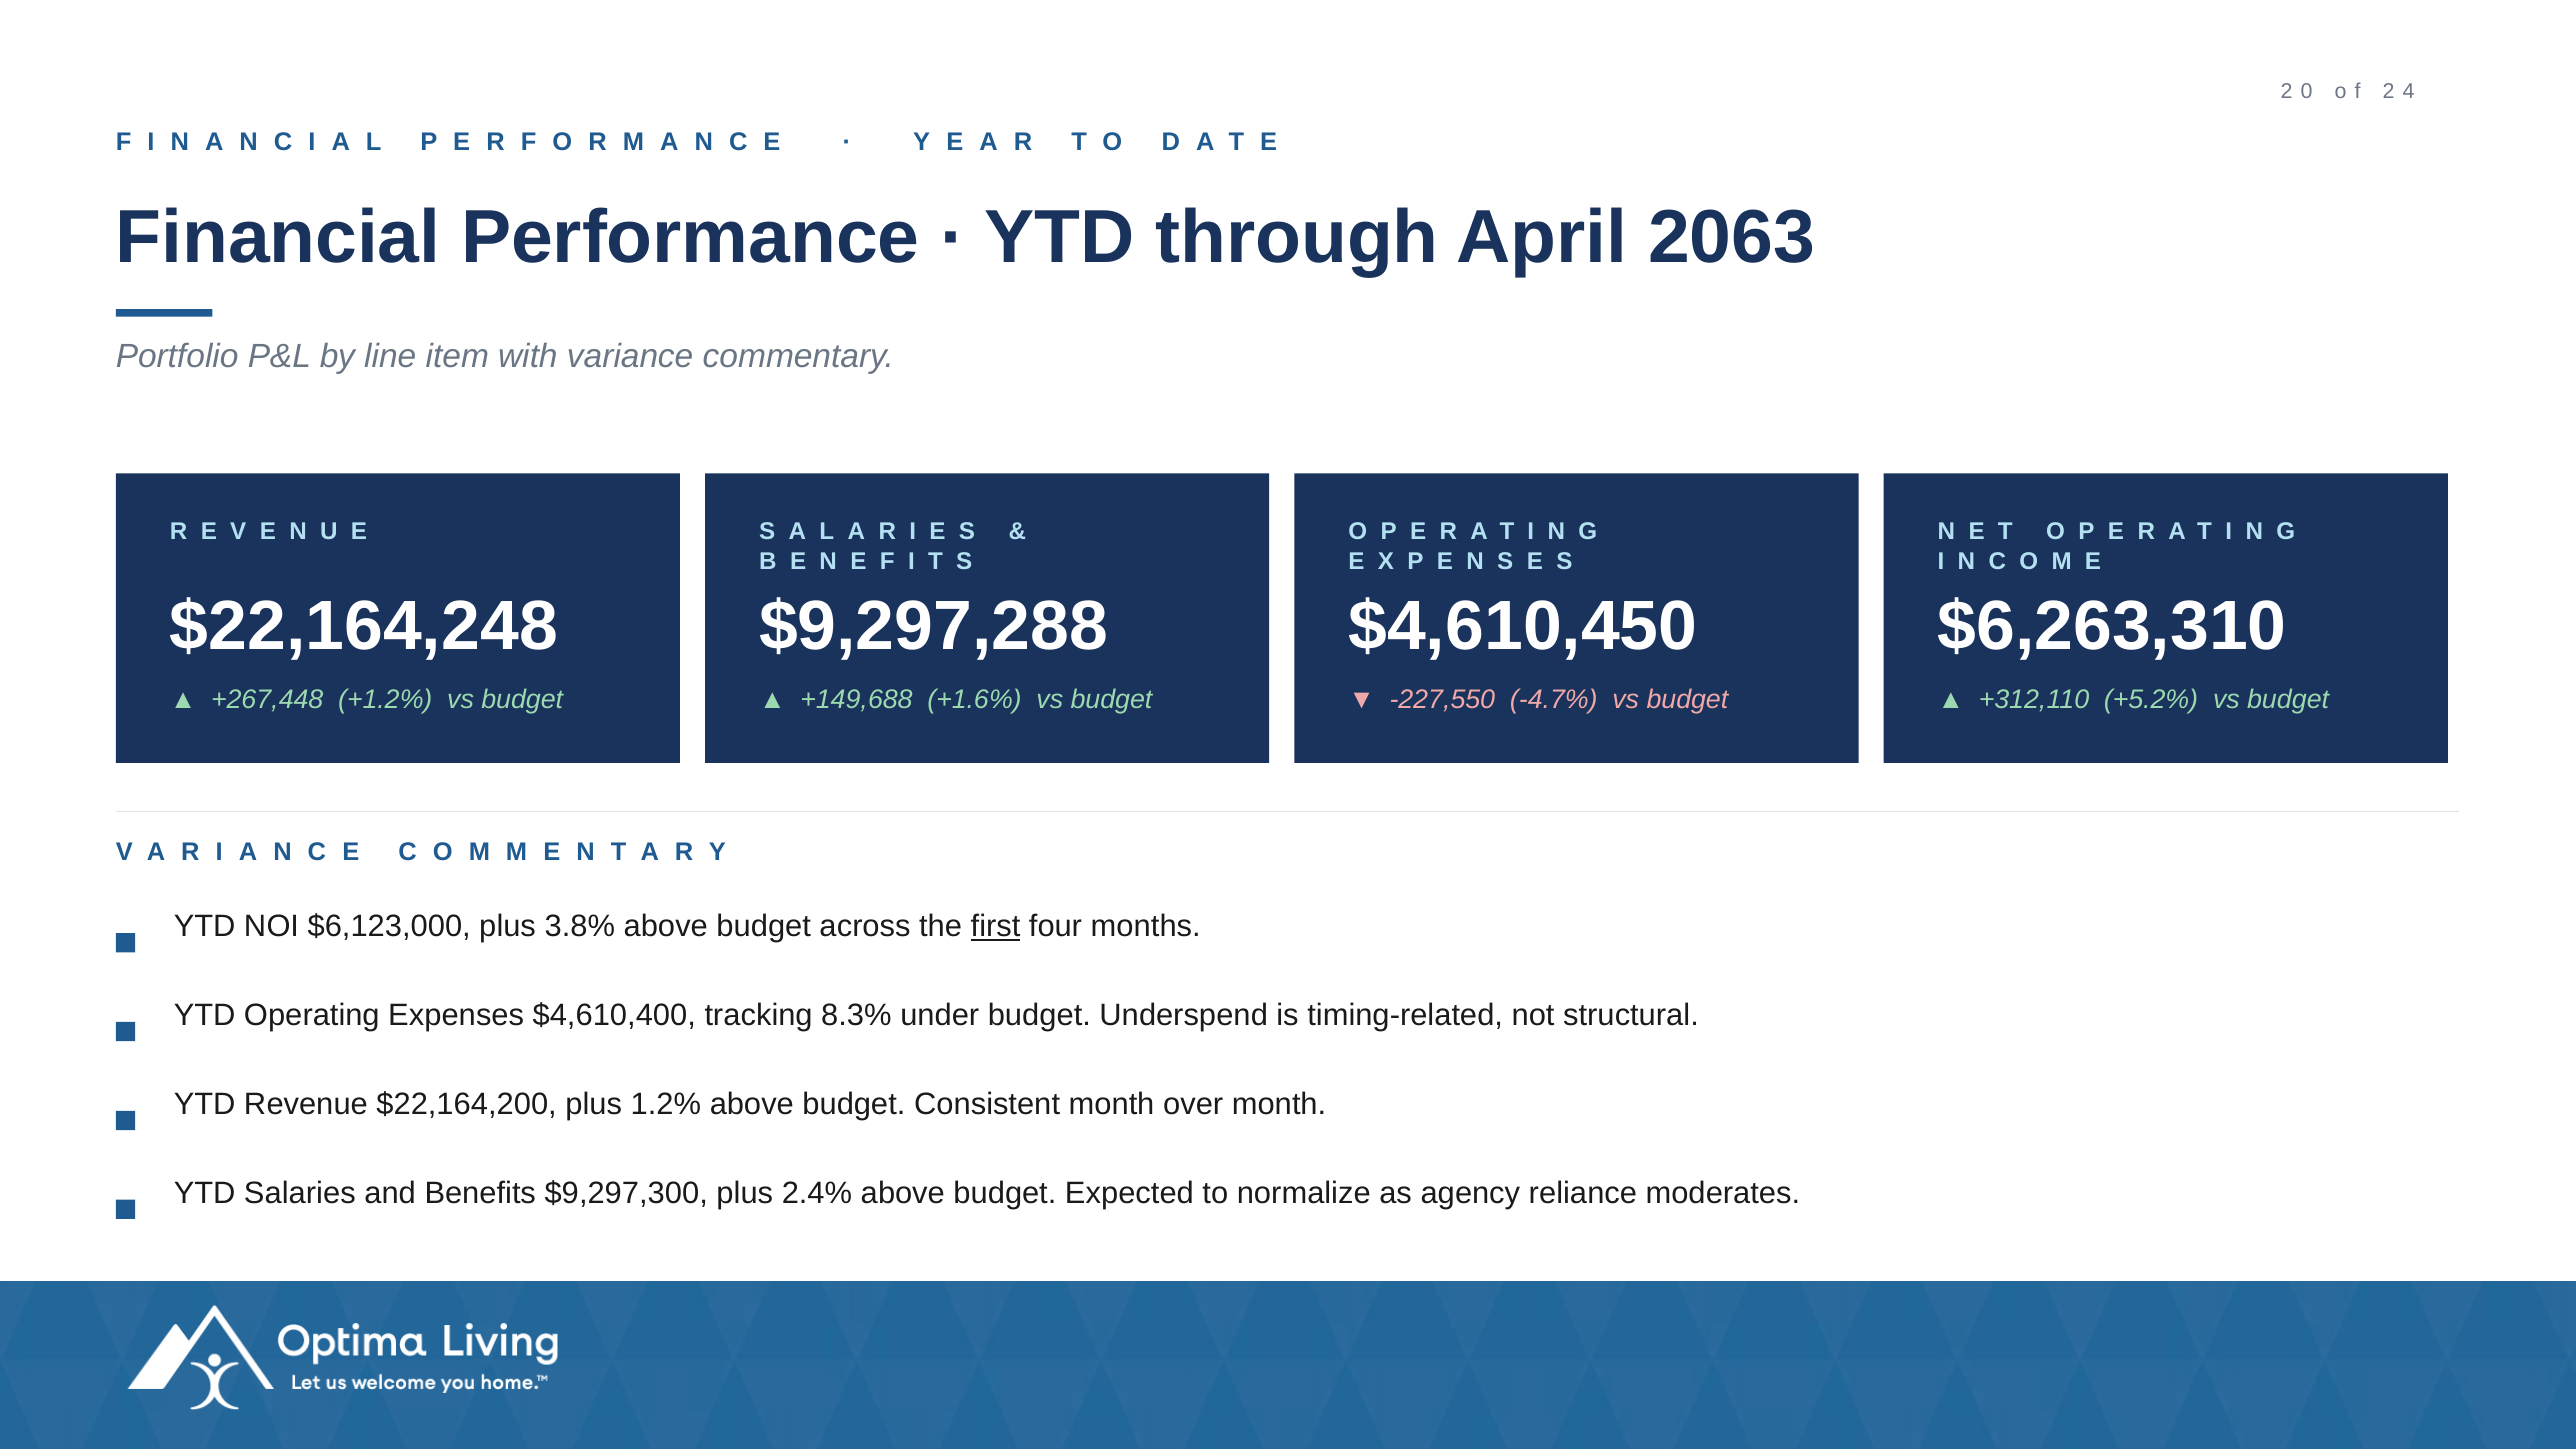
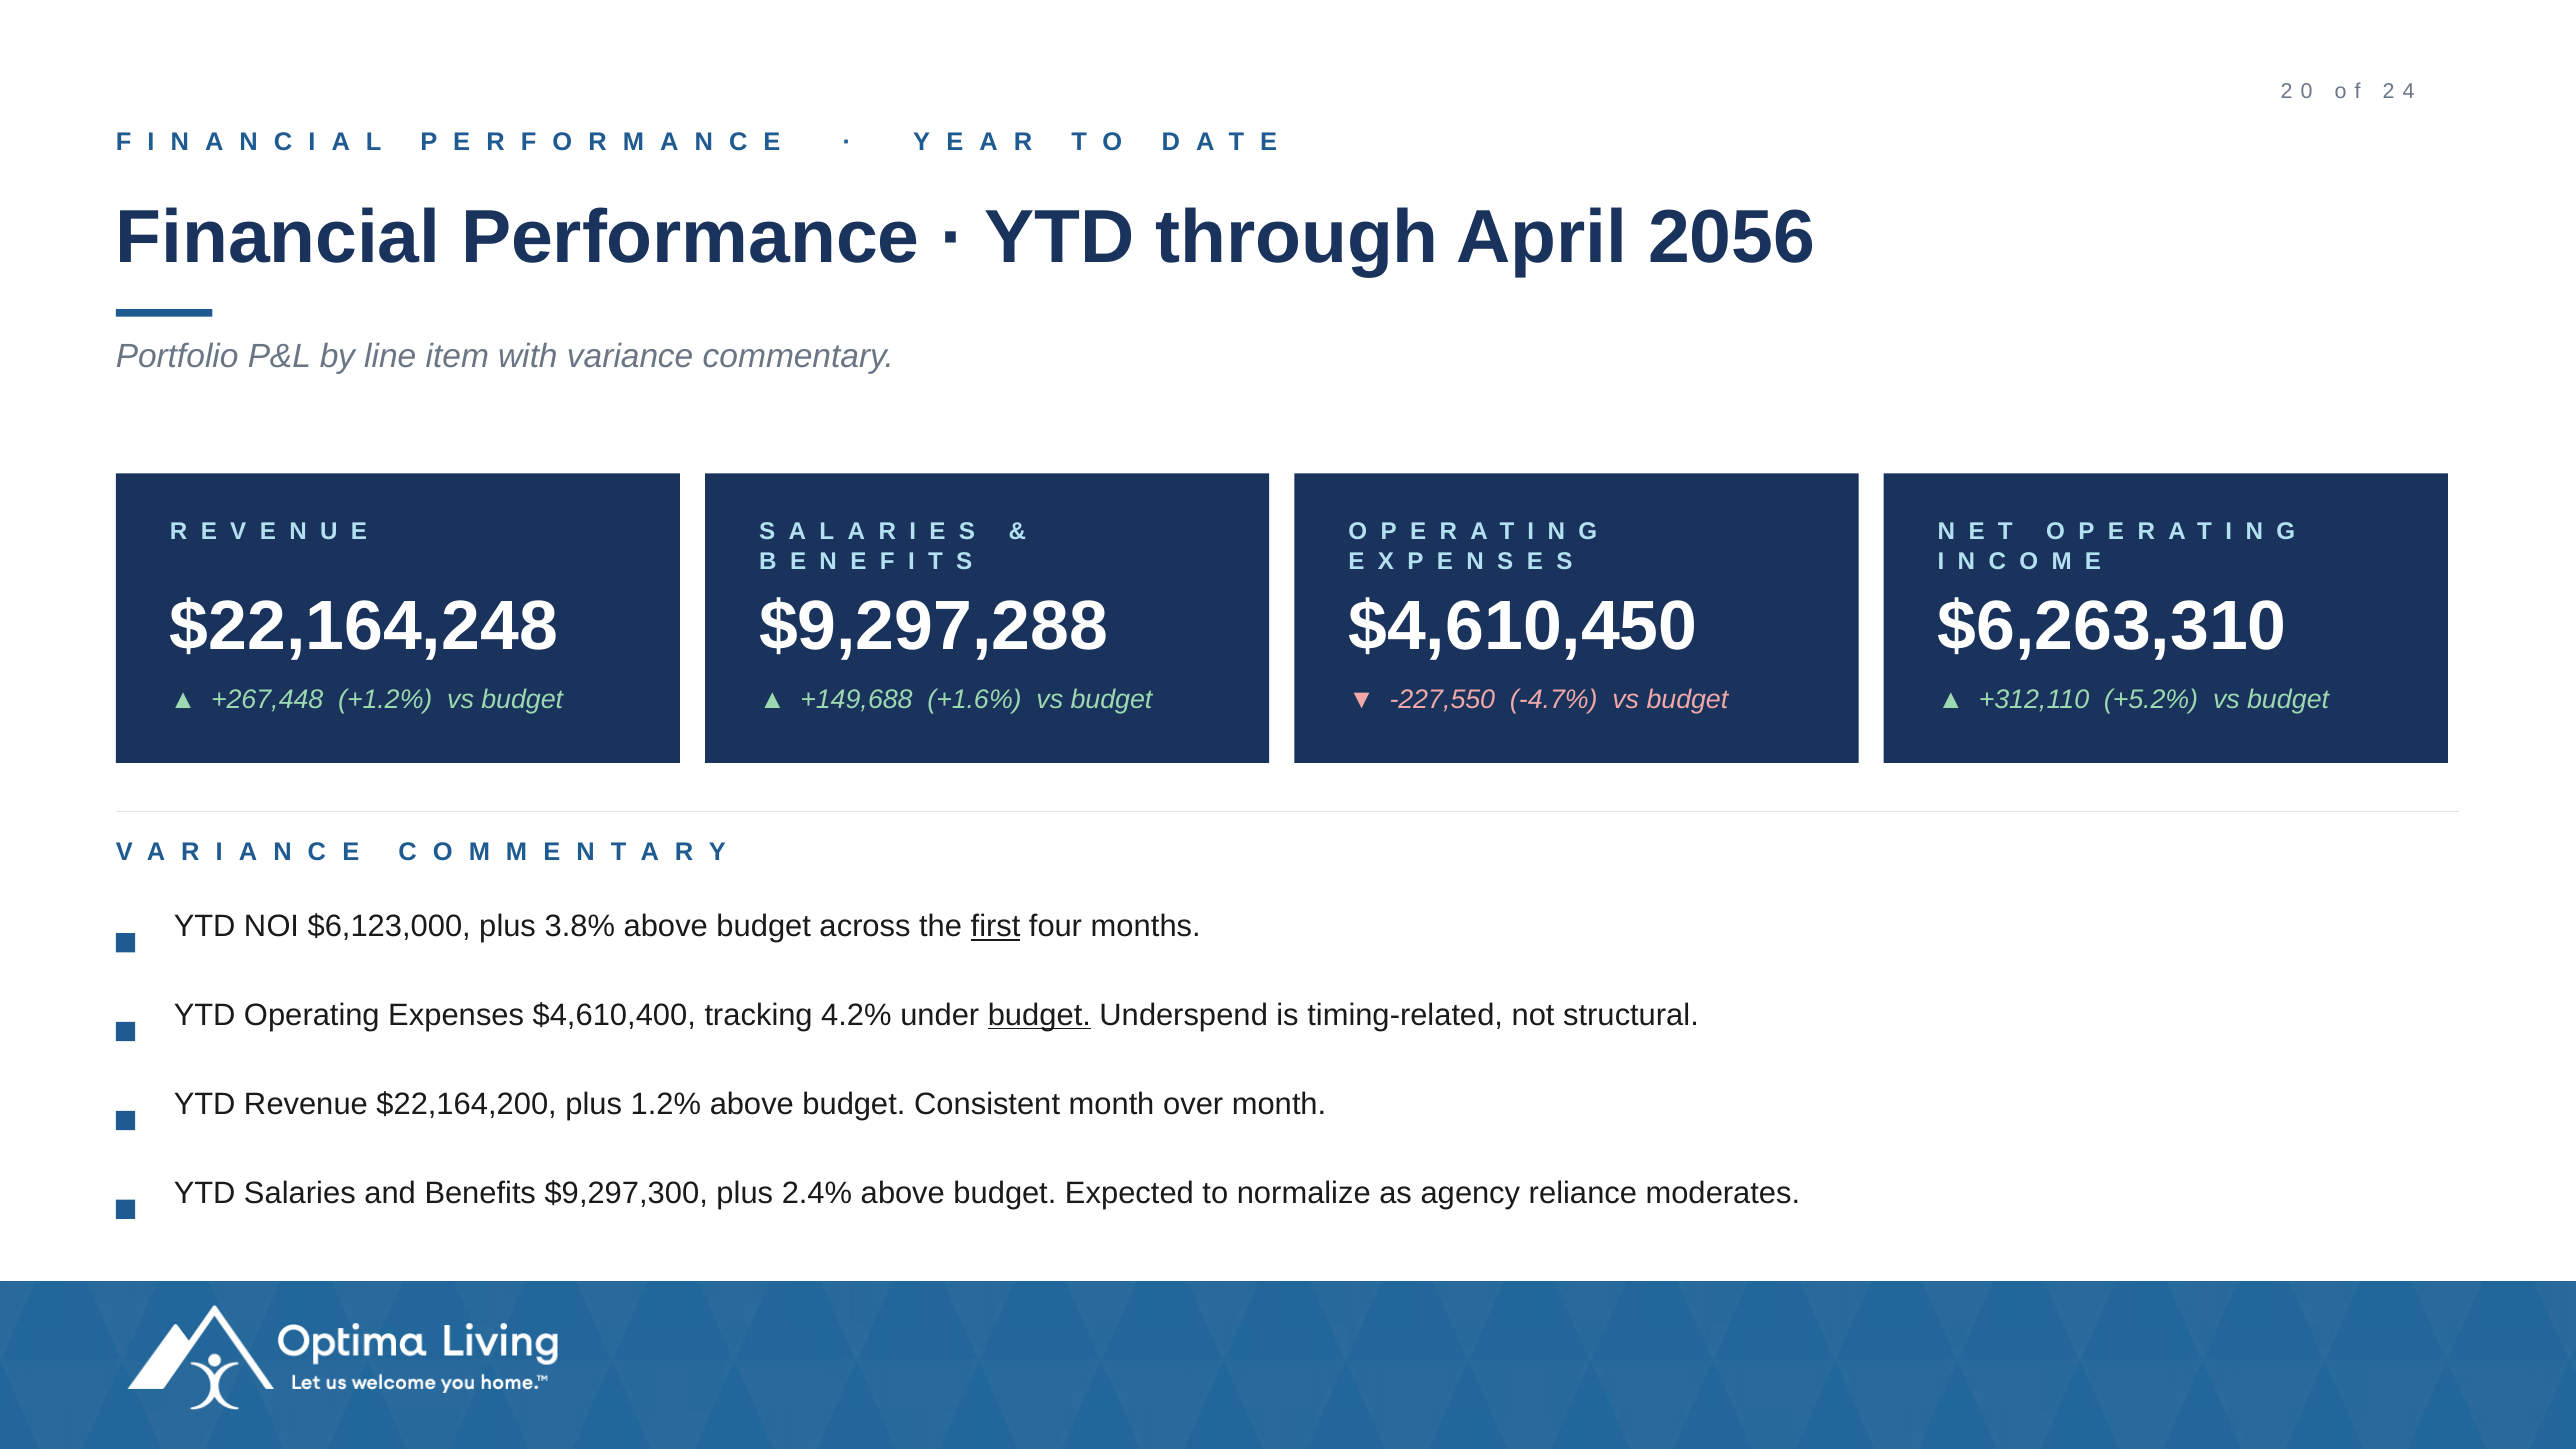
2063: 2063 -> 2056 (1732, 238)
8.3%: 8.3% -> 4.2% (856, 1015)
budget underline: none -> present (1039, 1015)
